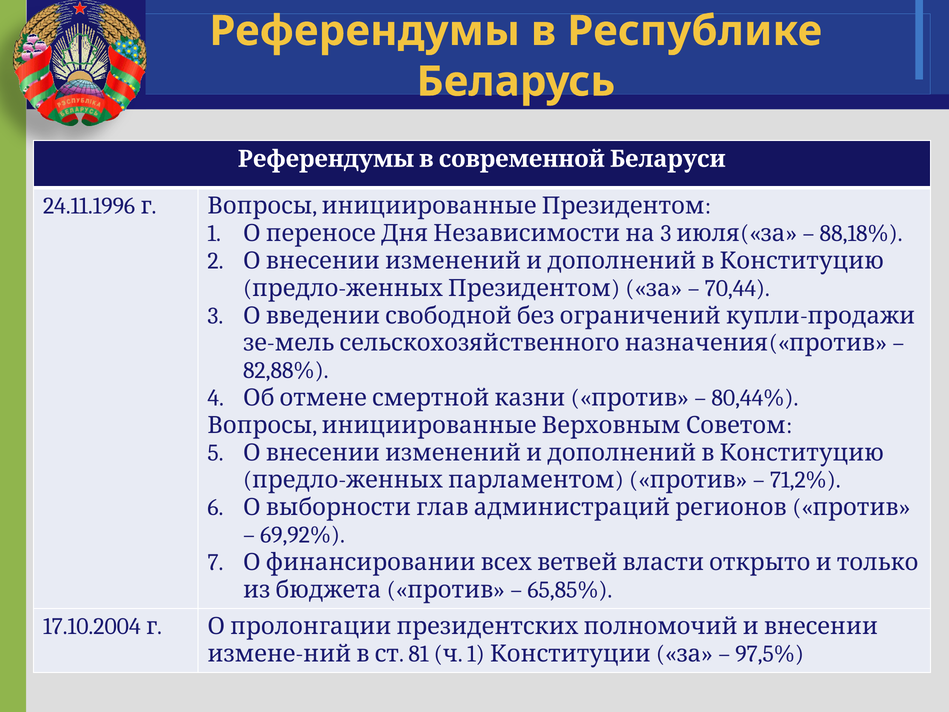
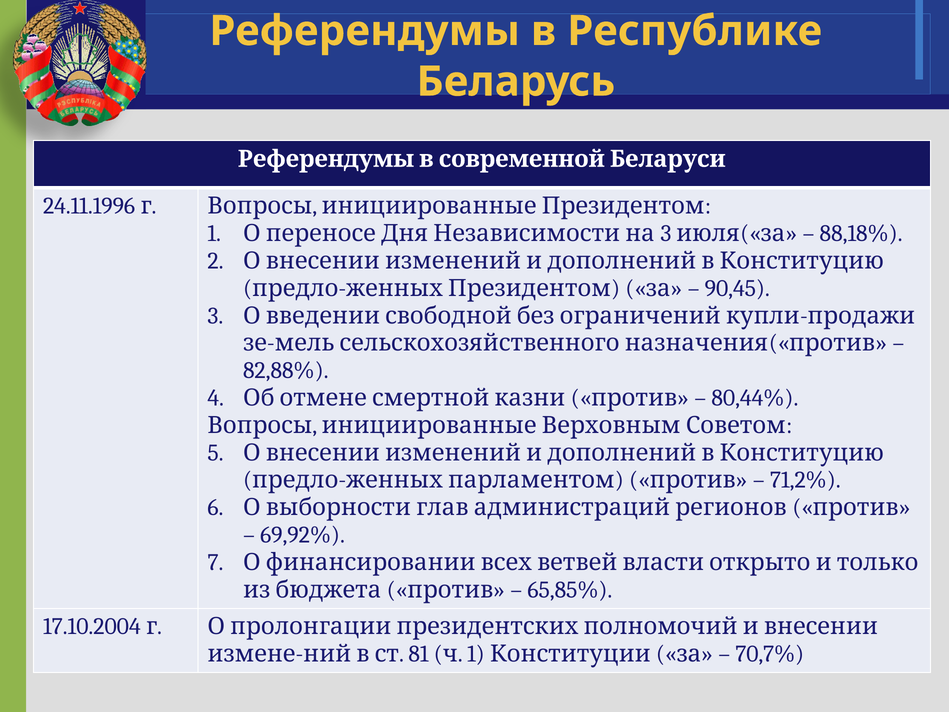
70,44: 70,44 -> 90,45 (737, 288)
97,5%: 97,5% -> 70,7% (770, 654)
